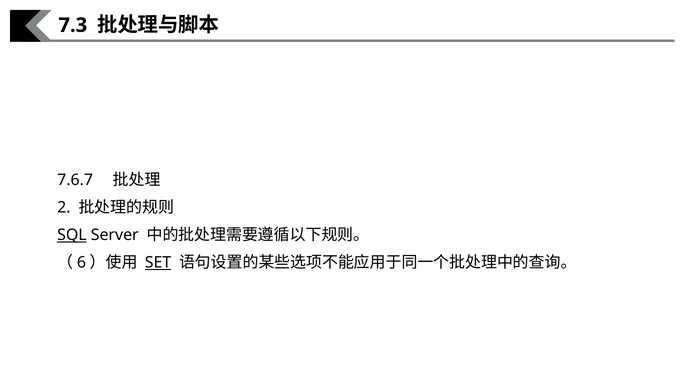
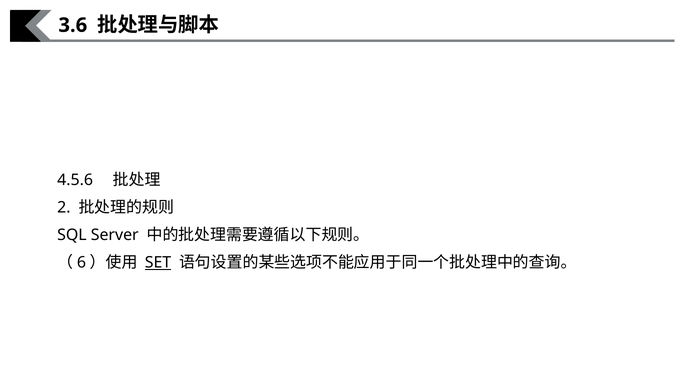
7.3: 7.3 -> 3.6 (73, 25)
7.6.7: 7.6.7 -> 4.5.6 (75, 180)
SQL underline: present -> none (72, 235)
